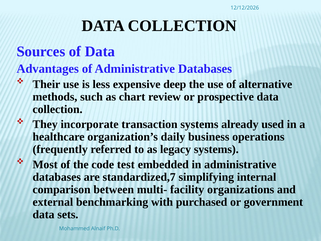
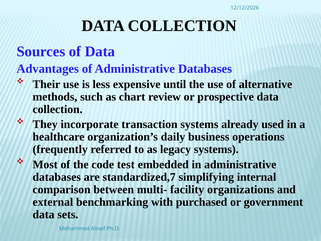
deep: deep -> until (175, 84)
